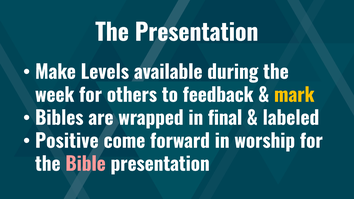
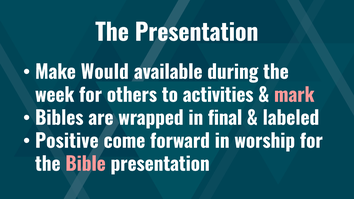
Levels: Levels -> Would (105, 73)
feedback: feedback -> activities (218, 96)
mark colour: yellow -> pink (294, 96)
